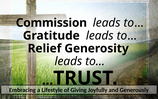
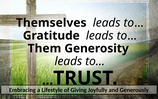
Commission: Commission -> Themselves (51, 23)
Relief: Relief -> Them (44, 48)
